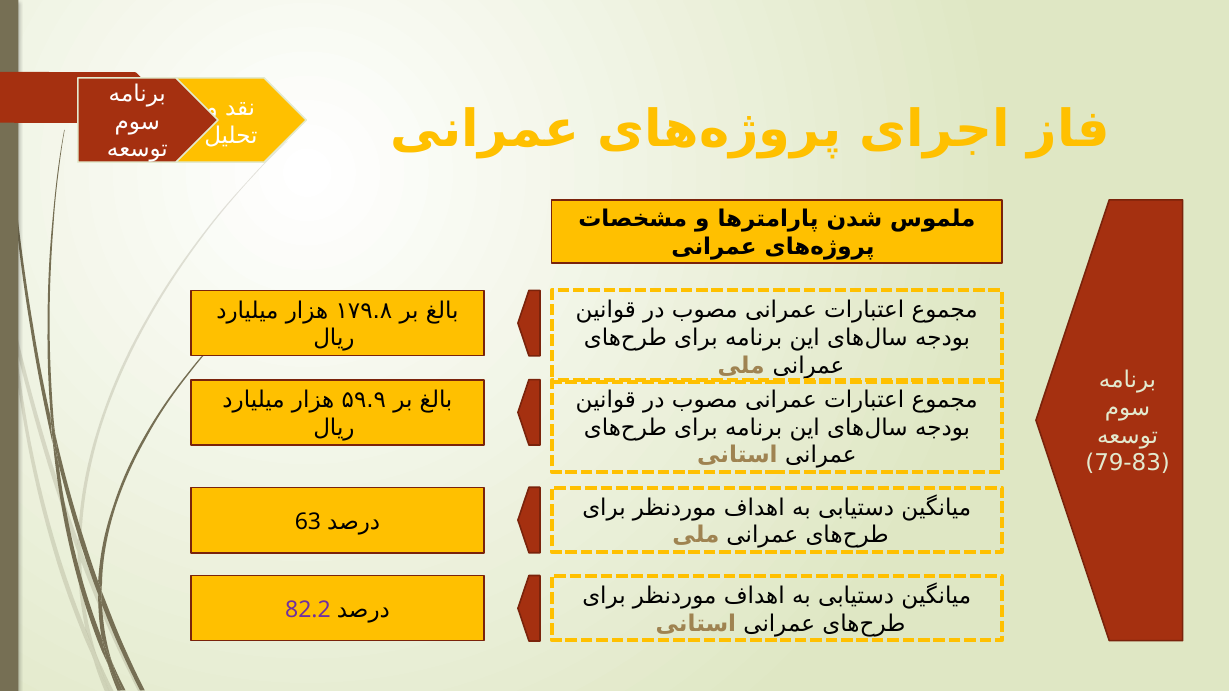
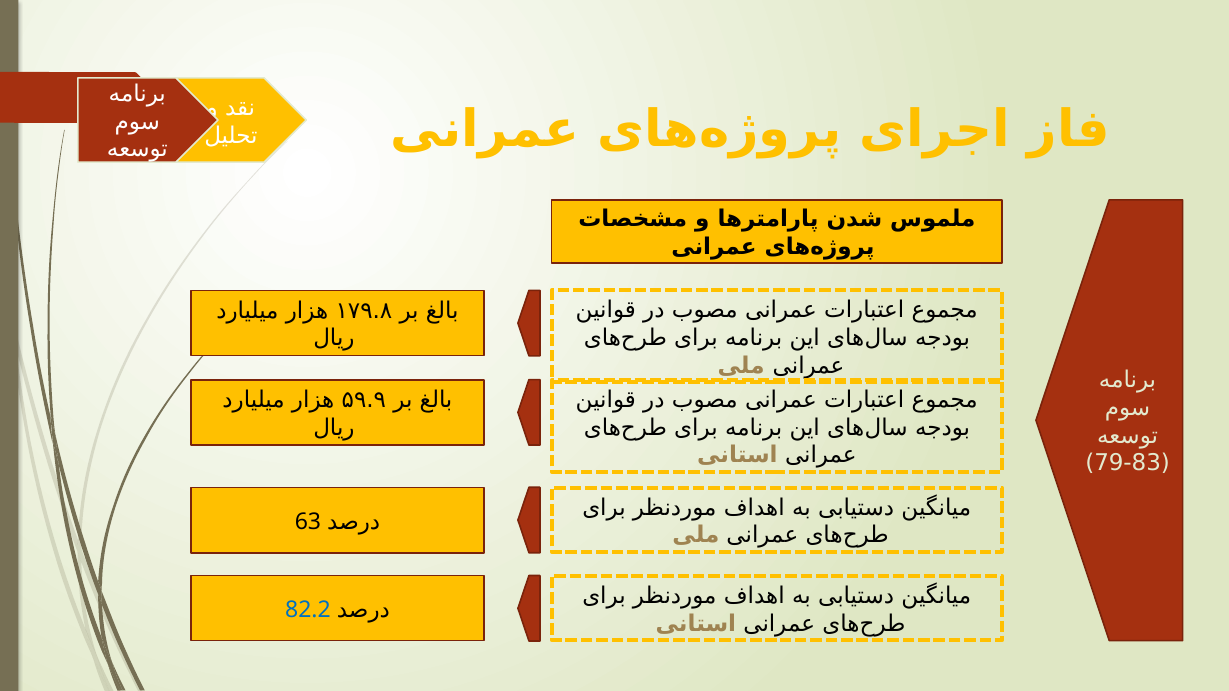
82.2 colour: purple -> blue (308, 610)
